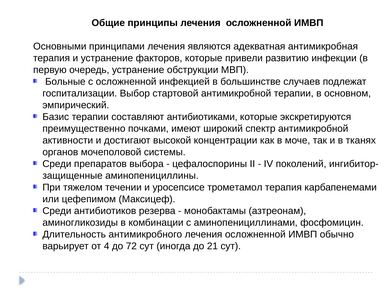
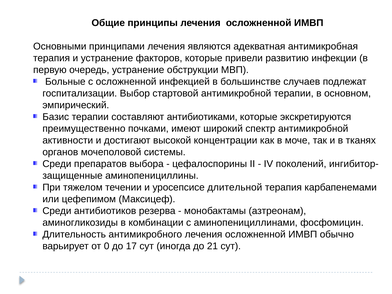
трометамол: трометамол -> длительной (235, 187)
4: 4 -> 0 (107, 246)
72: 72 -> 17 (131, 246)
